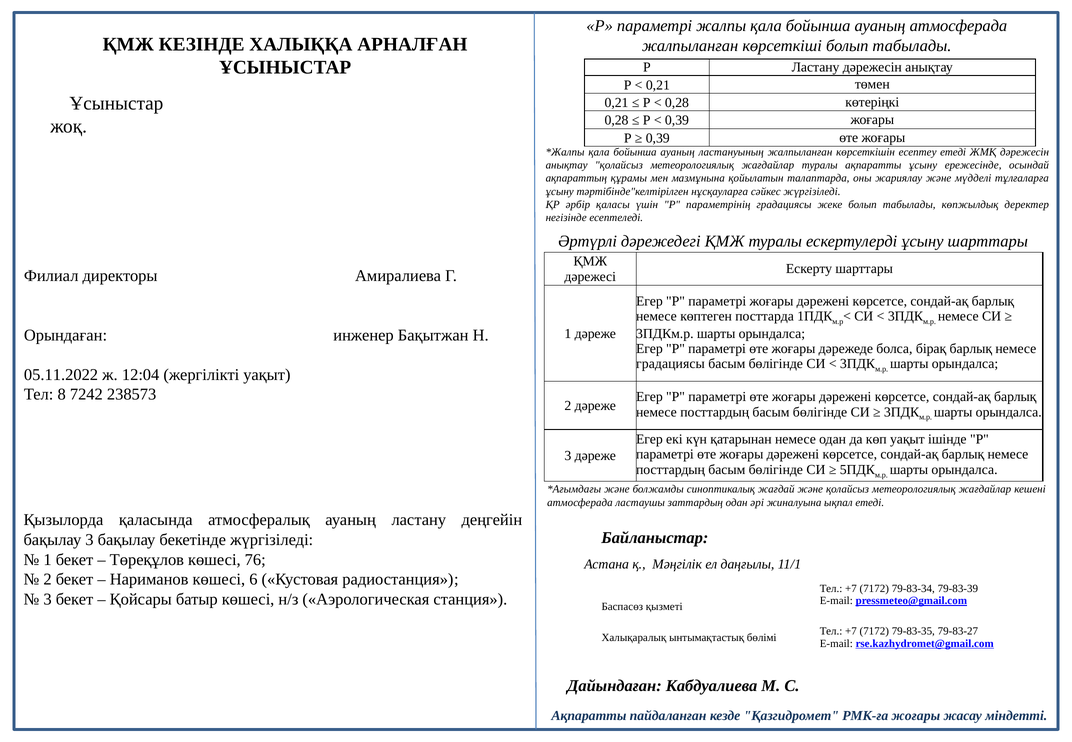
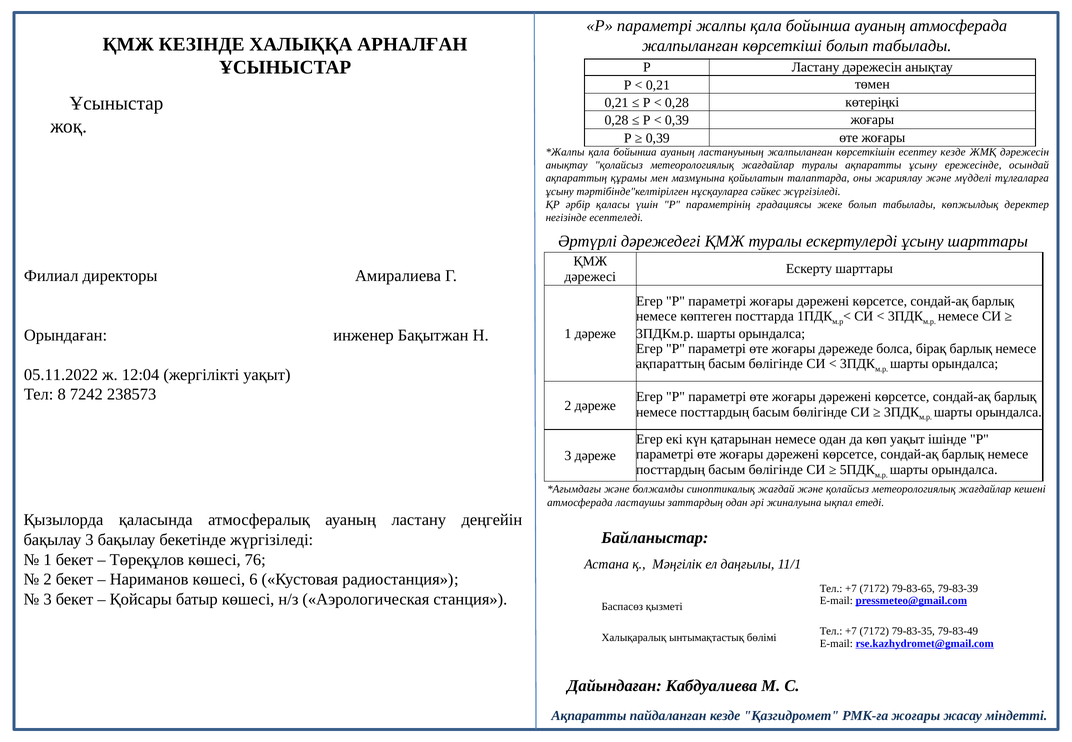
есептеу етеді: етеді -> кезде (953, 152)
градациясы: градациясы -> ақпараттың (670, 364)
79-83-34: 79-83-34 -> 79-83-65 (913, 589)
79-83-27: 79-83-27 -> 79-83-49 (958, 631)
